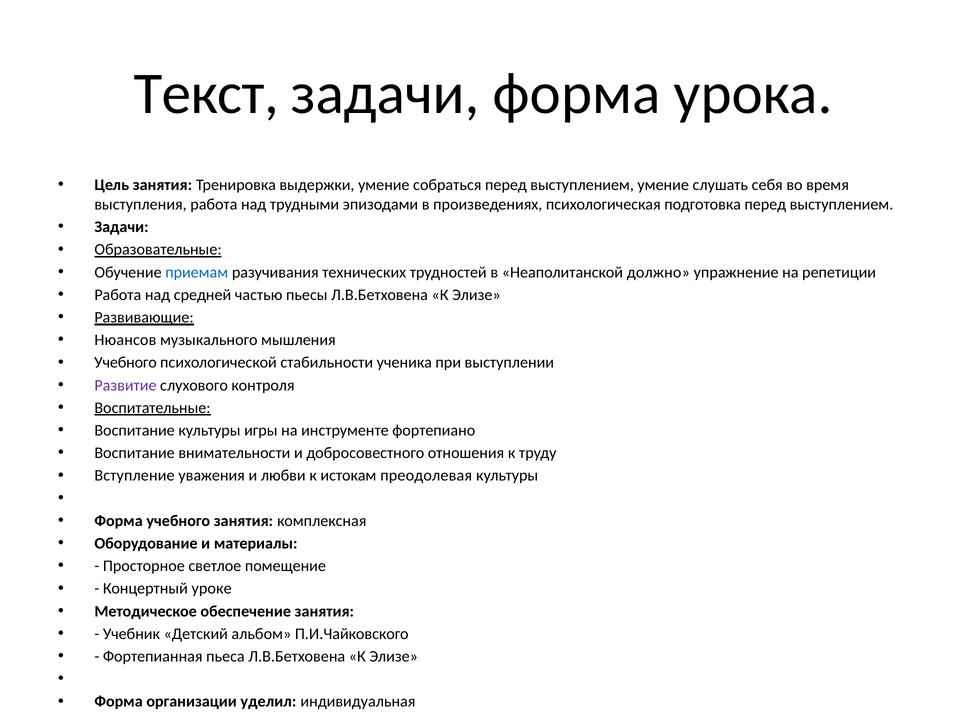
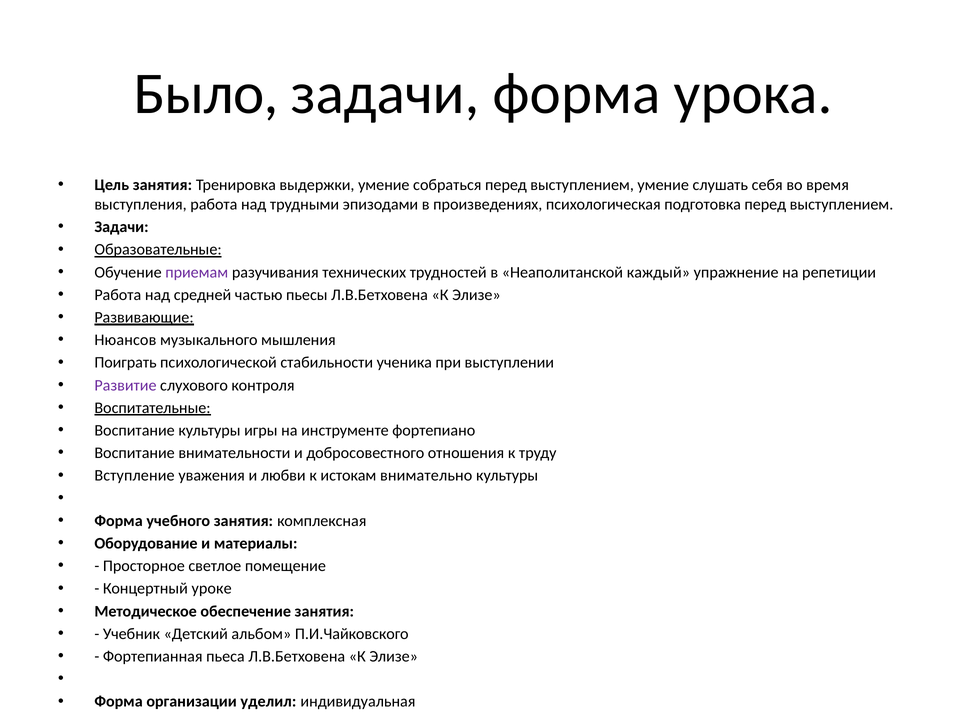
Текст: Текст -> Было (206, 94)
приемам colour: blue -> purple (197, 272)
должно: должно -> каждый (658, 272)
Учебного: Учебного -> Поиграть (125, 363)
преодолевая: преодолевая -> внимательно (426, 476)
